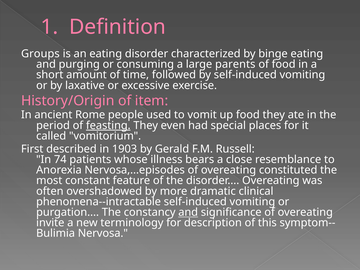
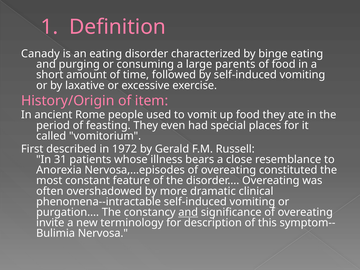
Groups: Groups -> Canady (40, 54)
feasting underline: present -> none (108, 125)
1903: 1903 -> 1972 (125, 149)
74: 74 -> 31 (60, 159)
